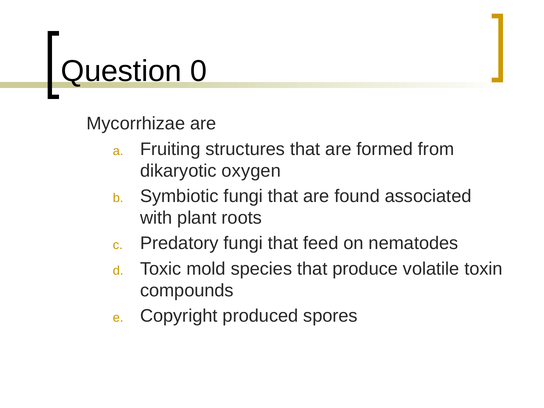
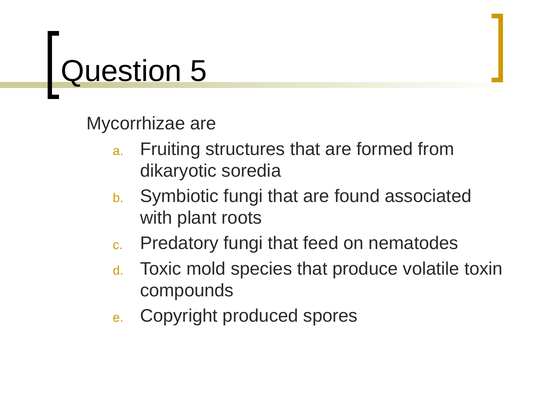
0: 0 -> 5 (198, 71)
oxygen: oxygen -> soredia (251, 171)
